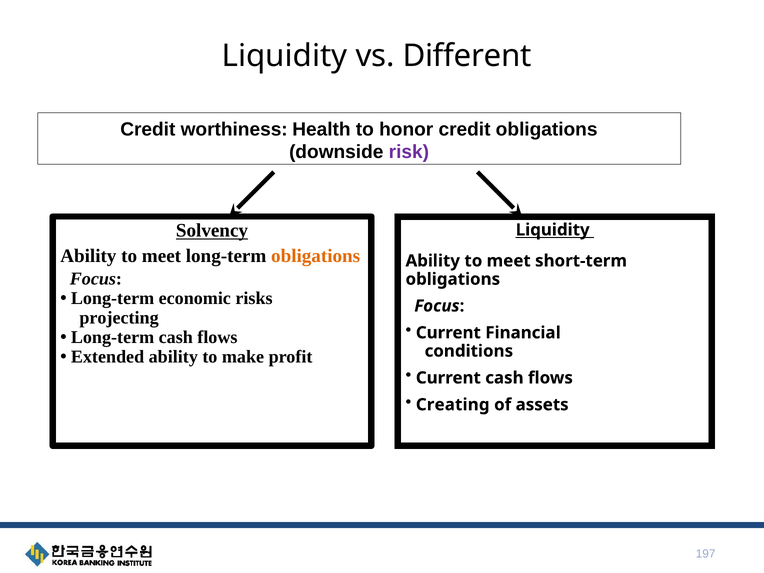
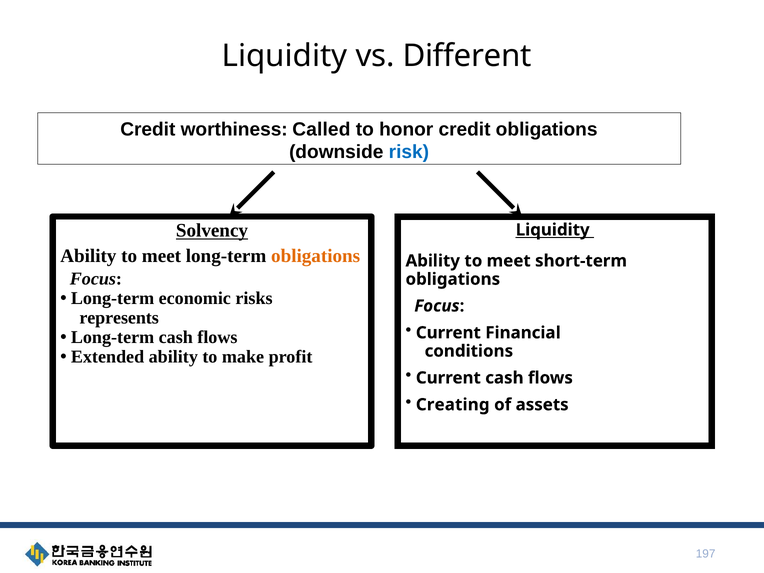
Health: Health -> Called (321, 129)
risk colour: purple -> blue (409, 152)
projecting: projecting -> represents (119, 318)
